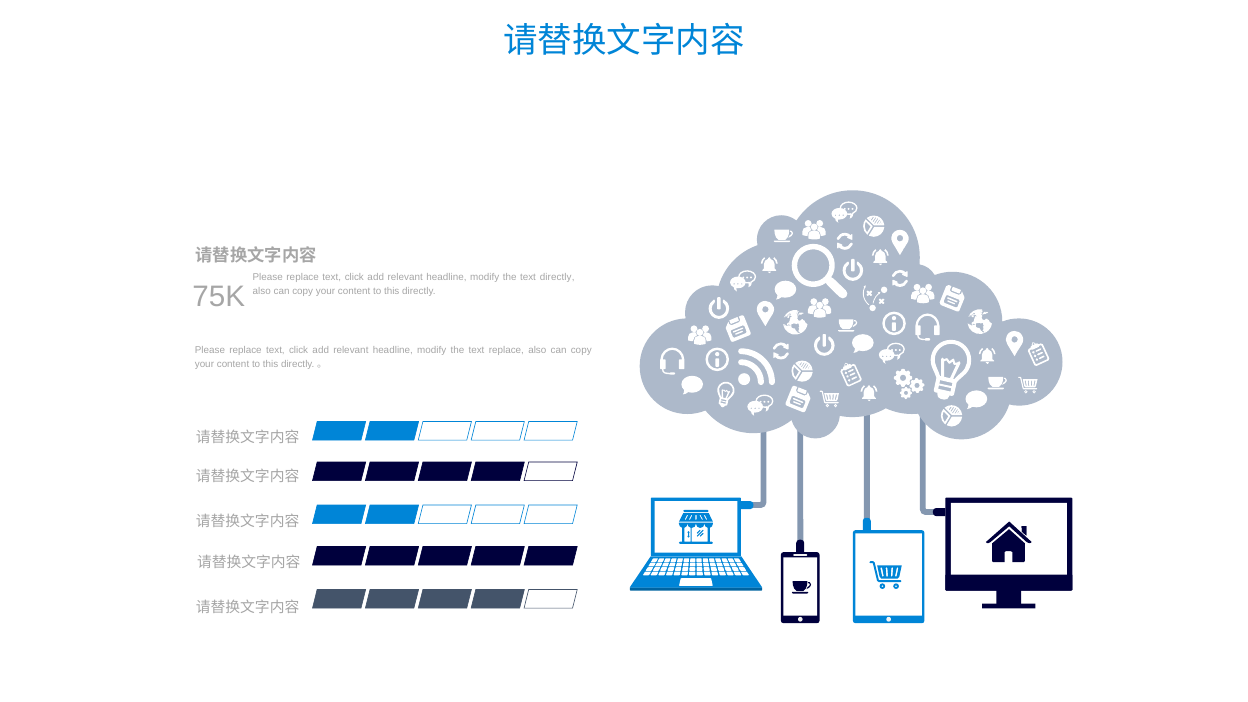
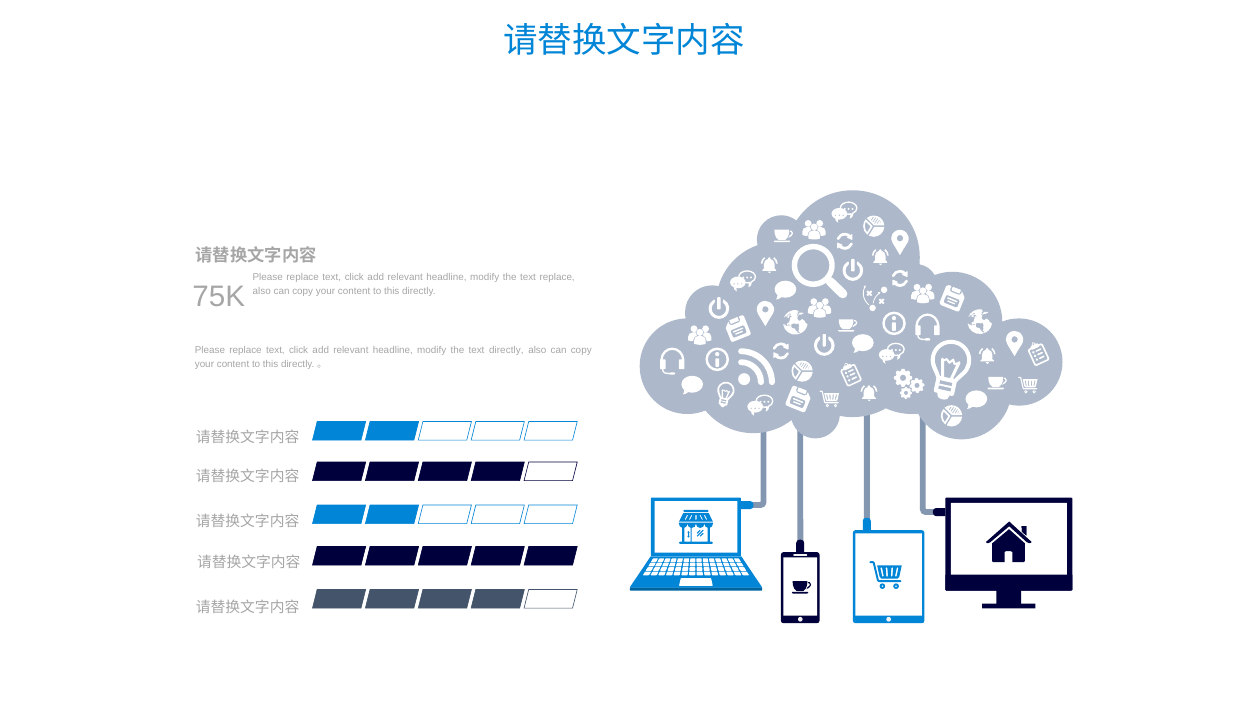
text directly: directly -> replace (557, 277)
text replace: replace -> directly (506, 350)
